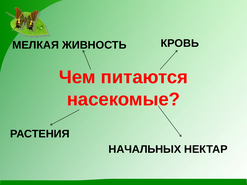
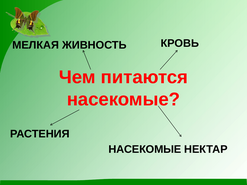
НАЧАЛЬНЫХ: НАЧАЛЬНЫХ -> НАСЕКОМЫЕ (145, 149)
